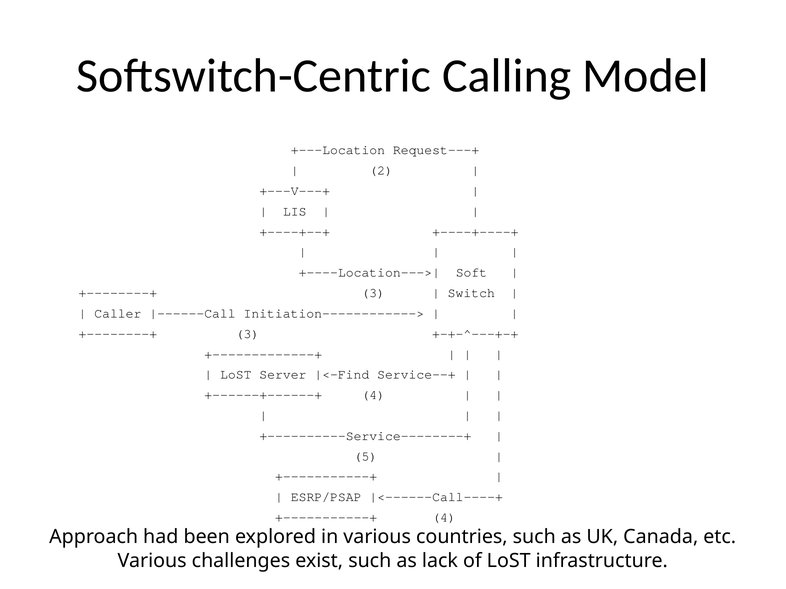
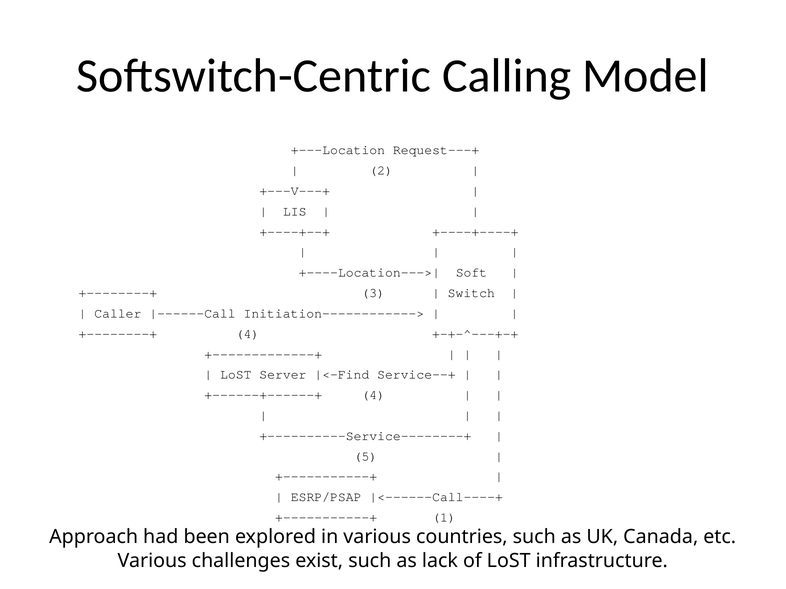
3: 3 -> 4 (247, 334)
4: 4 -> 1 (444, 518)
